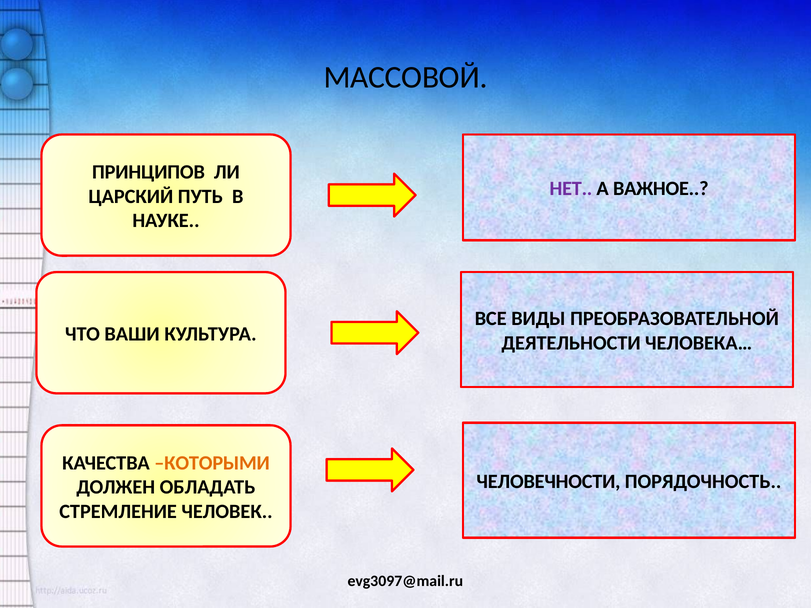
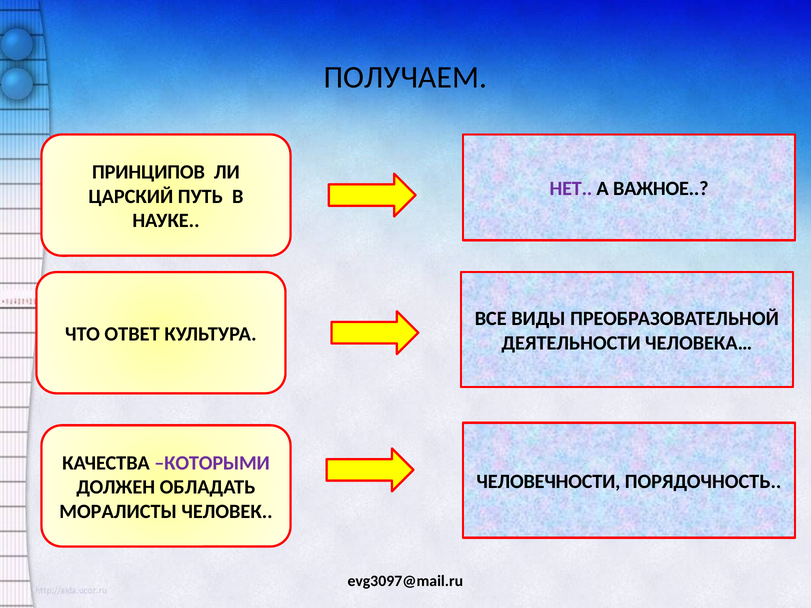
МАССОВОЙ: МАССОВОЙ -> ПОЛУЧАЕМ (405, 77)
ВАШИ: ВАШИ -> ОТВЕТ (132, 334)
КОТОРЫМИ colour: orange -> purple (212, 463)
СТРЕМЛЕНИЕ: СТРЕМЛЕНИЕ -> МОРАЛИСТЫ (118, 512)
